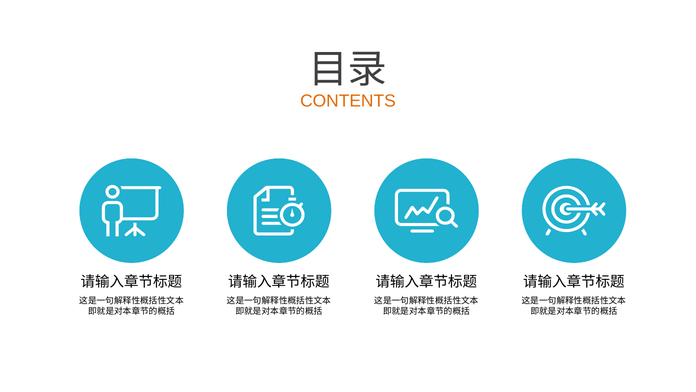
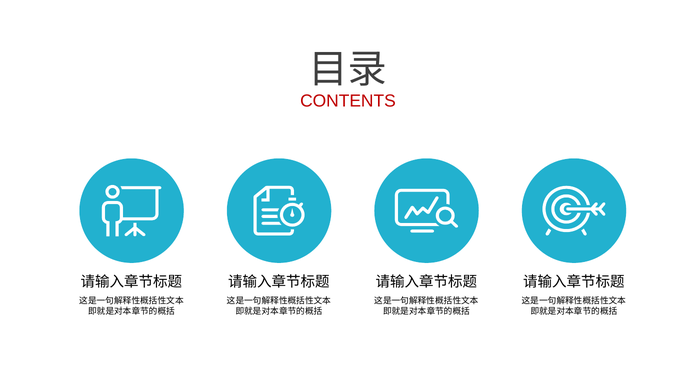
CONTENTS colour: orange -> red (348, 101)
